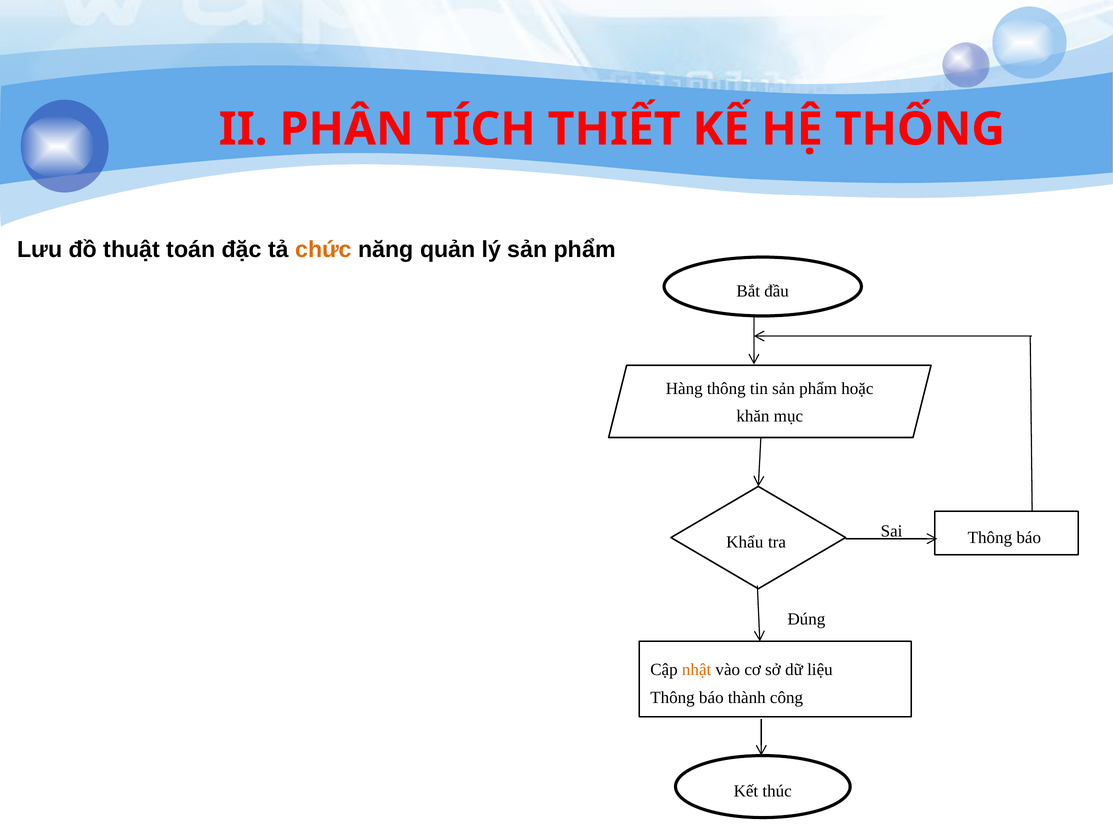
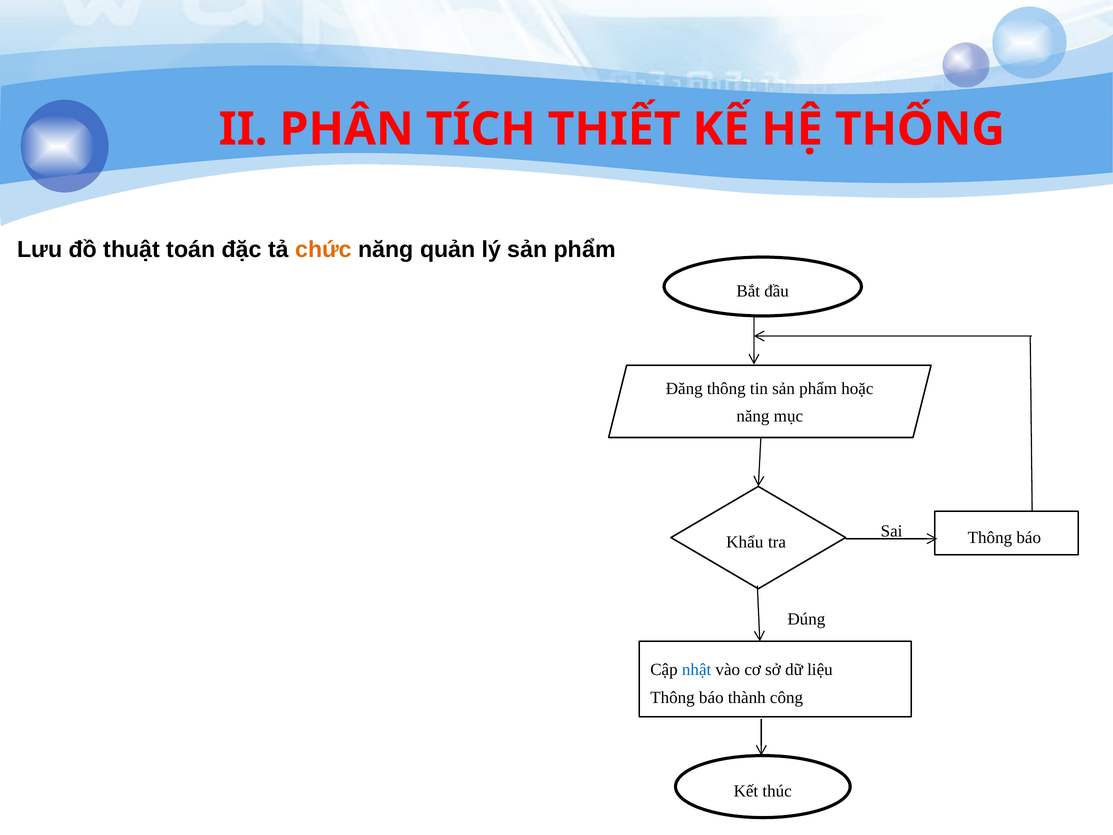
Hàng: Hàng -> Đăng (684, 389)
khăn: khăn -> năng (753, 416)
nhật colour: orange -> blue (697, 670)
